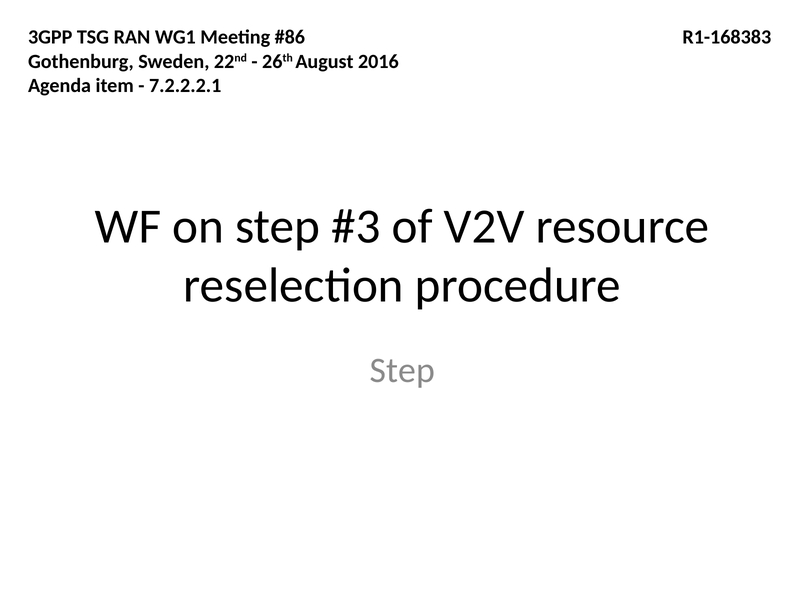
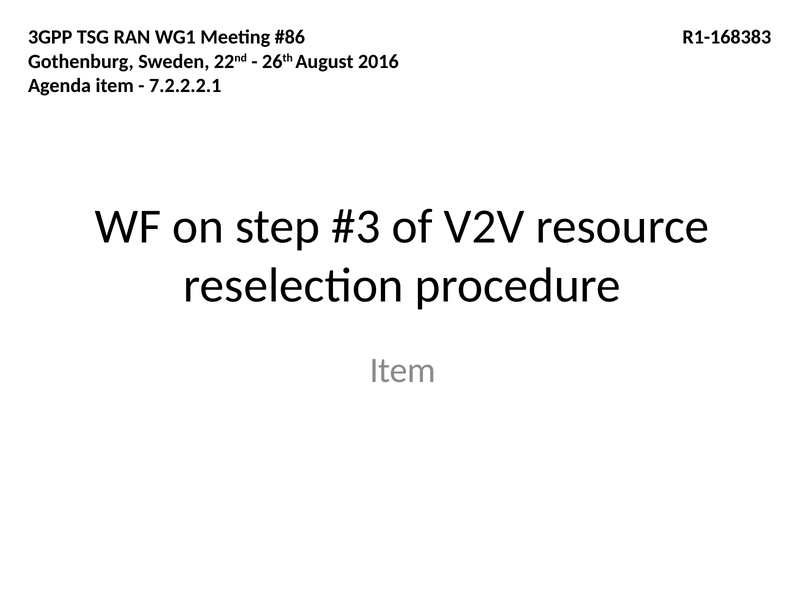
Step: Step -> Item (403, 370)
